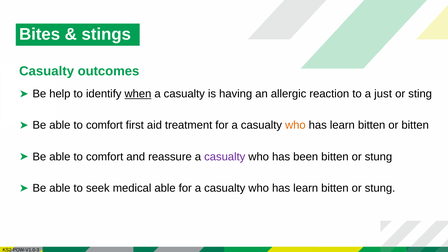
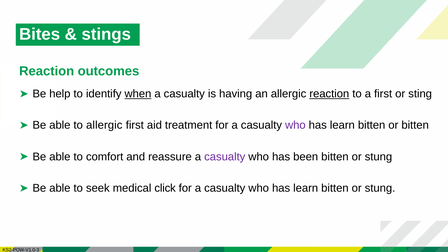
Casualty: Casualty -> Reaction (47, 71)
reaction underline: none -> present (329, 94)
a just: just -> first (383, 94)
comfort: comfort -> allergic (104, 125)
who colour: orange -> purple (295, 125)
medical able: able -> click (165, 188)
